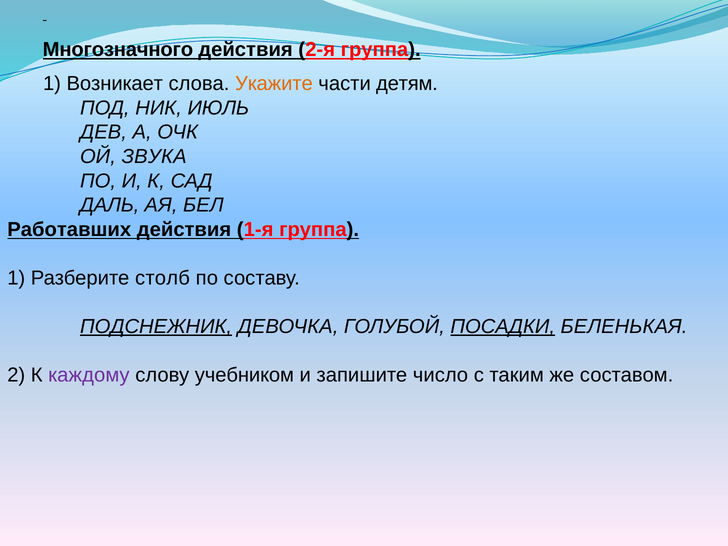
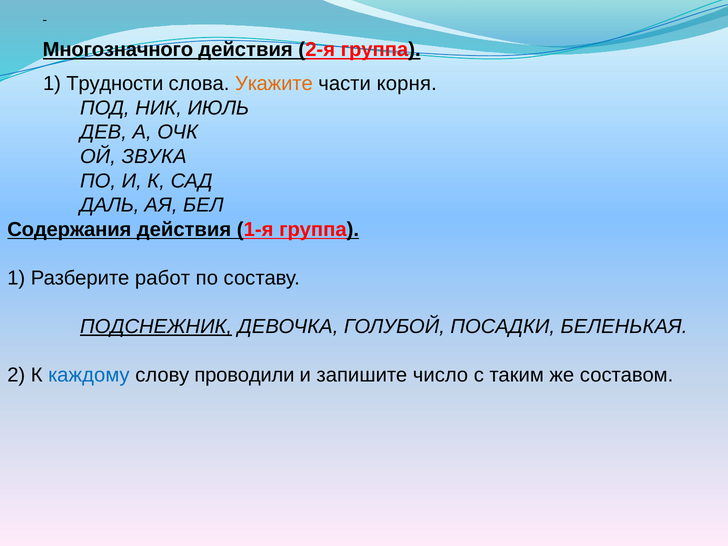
Возникает: Возникает -> Трудности (115, 84)
детям: детям -> корня (407, 84)
Работавших: Работавших -> Содержания (69, 229)
столб: столб -> работ (163, 278)
ПОСАДКИ underline: present -> none (503, 327)
каждому colour: purple -> blue (89, 375)
учебником: учебником -> проводили (244, 375)
